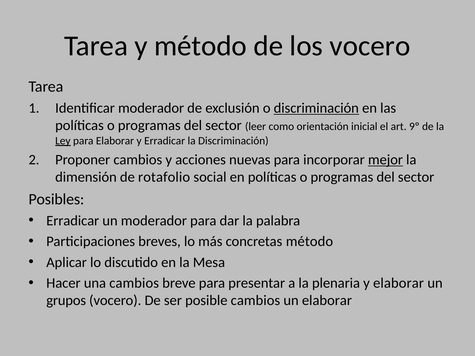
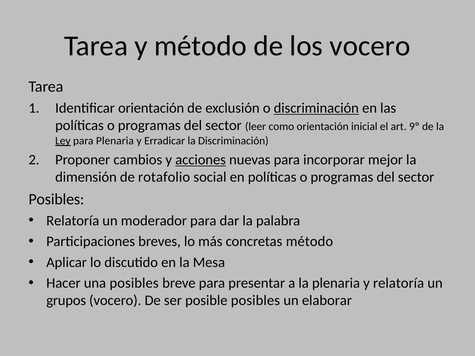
Identificar moderador: moderador -> orientación (151, 108)
para Elaborar: Elaborar -> Plenaria (115, 141)
acciones underline: none -> present (201, 160)
mejor underline: present -> none (385, 160)
Erradicar: Erradicar -> Relatoría (73, 221)
una cambios: cambios -> posibles (134, 283)
y elaborar: elaborar -> relatoría (399, 283)
posible cambios: cambios -> posibles (255, 301)
